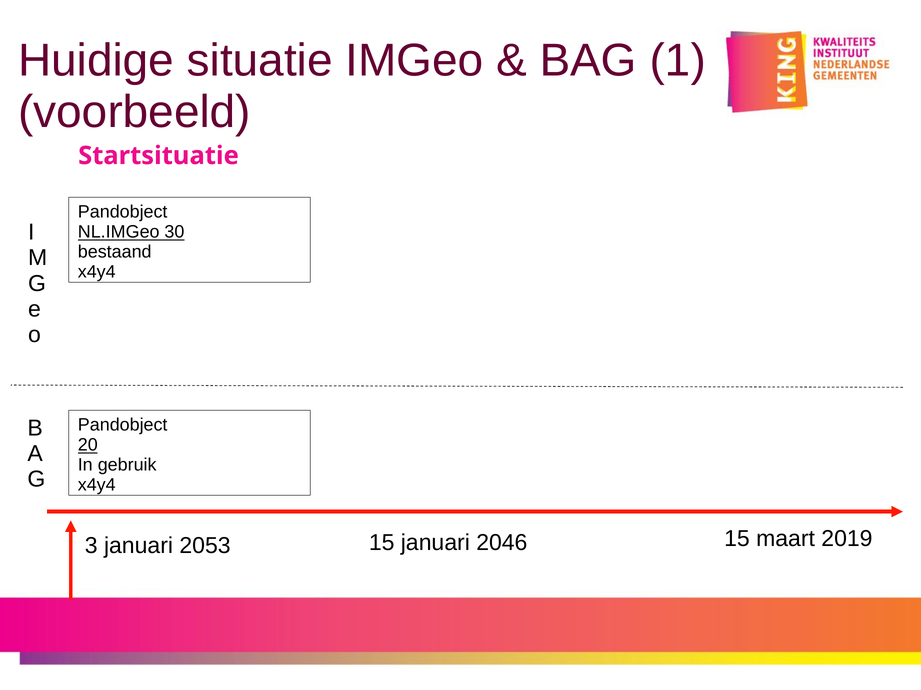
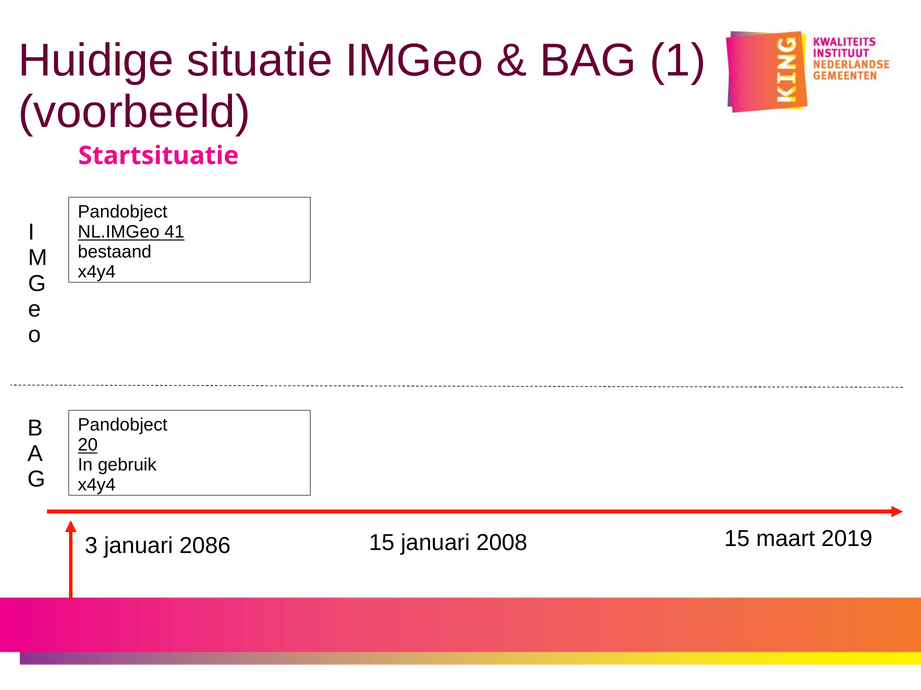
30: 30 -> 41 (174, 232)
2046: 2046 -> 2008 (502, 543)
2053: 2053 -> 2086 (205, 546)
